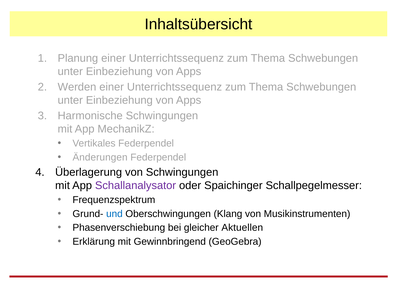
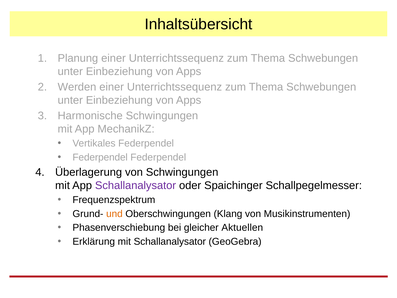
Änderungen: Änderungen -> Federpendel (100, 157)
und colour: blue -> orange (114, 214)
mit Gewinnbringend: Gewinnbringend -> Schallanalysator (170, 241)
